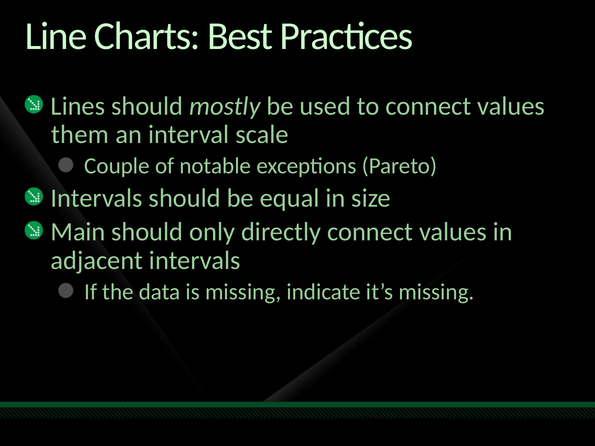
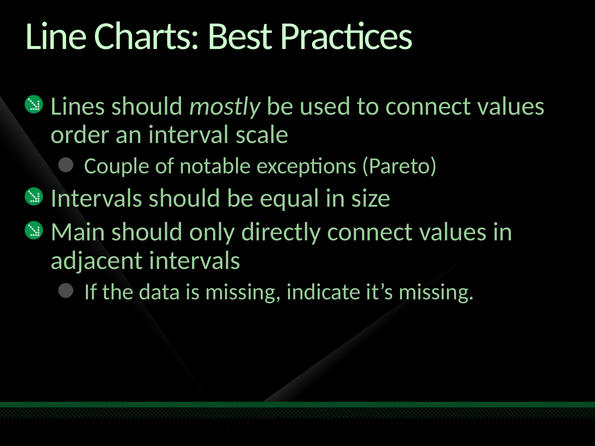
them: them -> order (80, 135)
